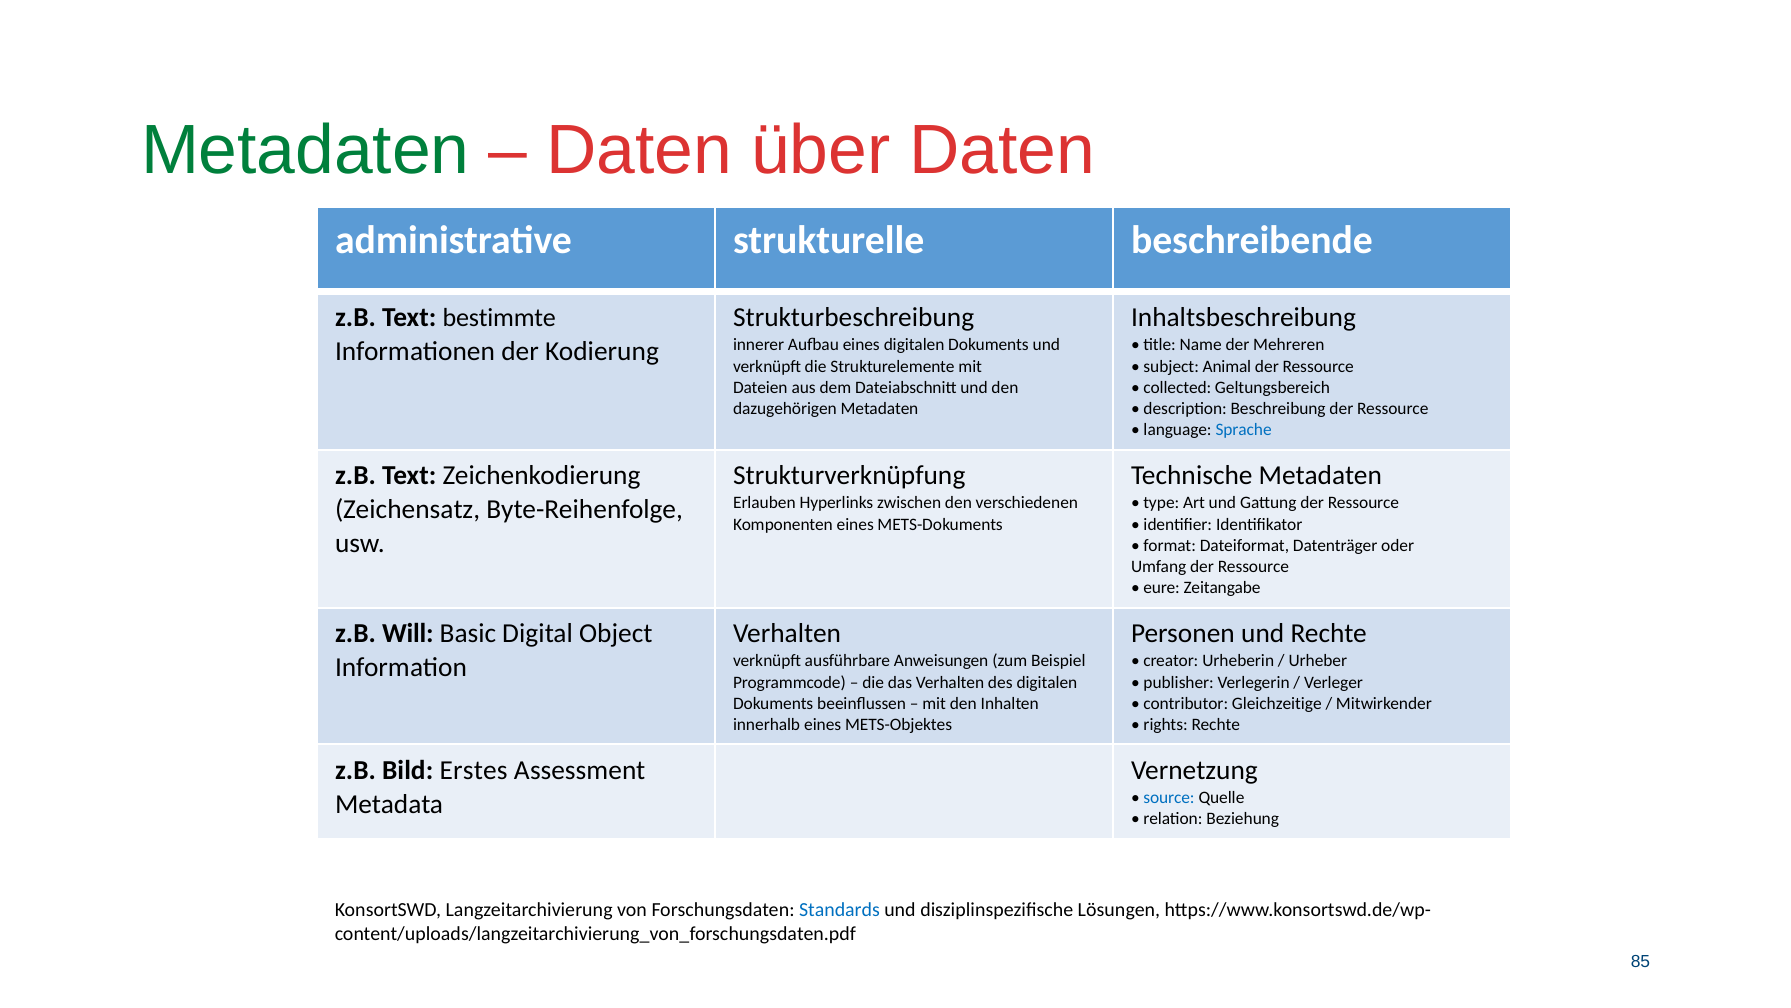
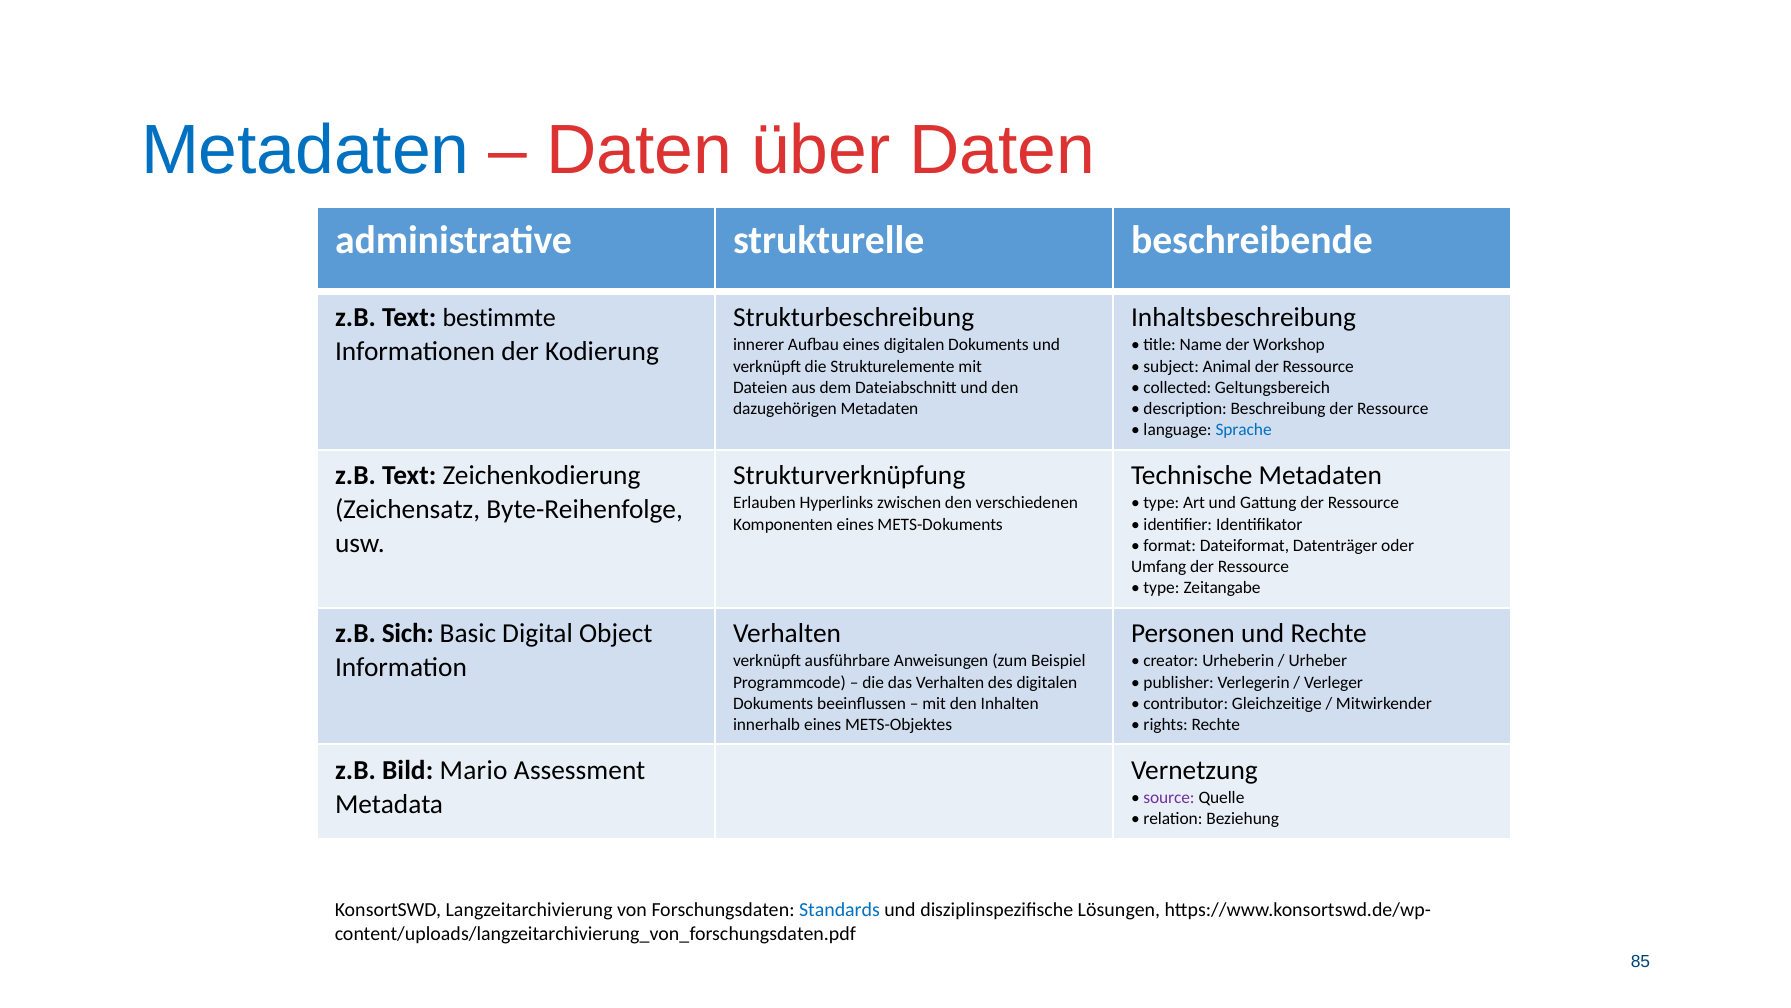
Metadaten colour: green -> blue (305, 151)
Mehreren: Mehreren -> Workshop (1289, 345)
eure: eure -> type (1161, 588)
Will: Will -> Sich (408, 634)
Erstes: Erstes -> Mario (474, 770)
source colour: blue -> purple (1169, 797)
